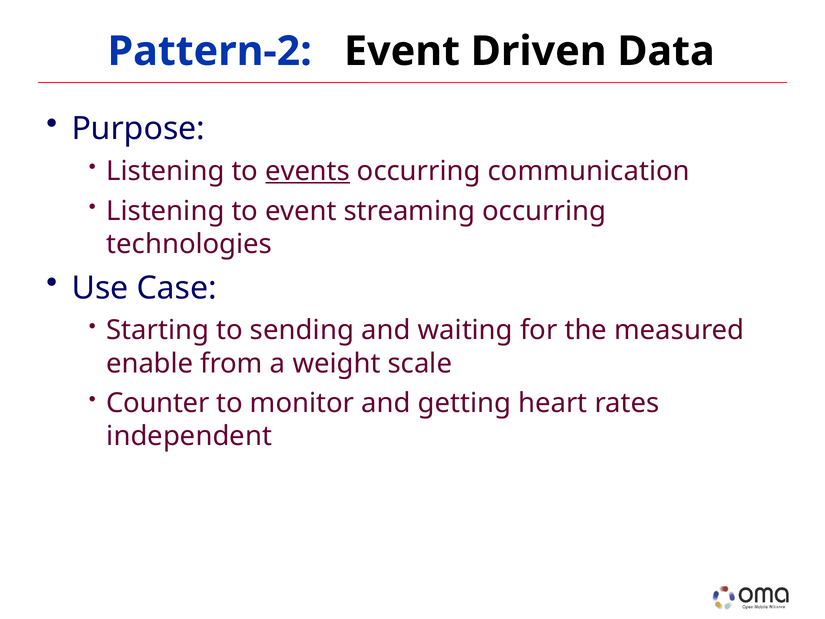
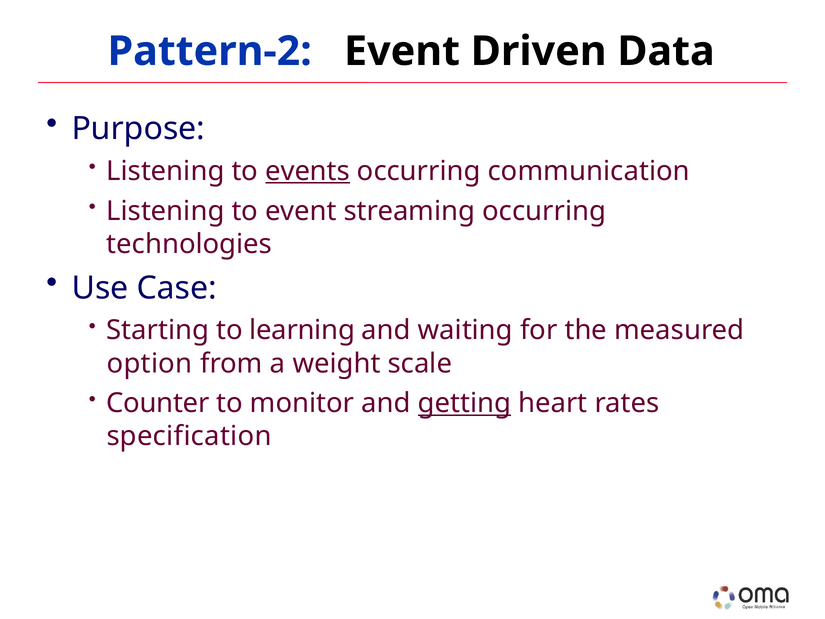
sending: sending -> learning (302, 330)
enable: enable -> option (150, 363)
getting underline: none -> present (465, 403)
independent: independent -> specification (189, 436)
